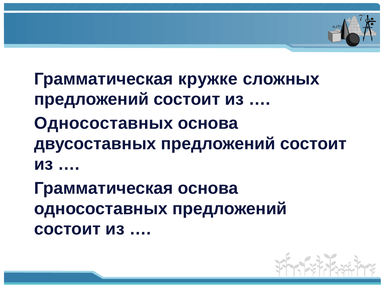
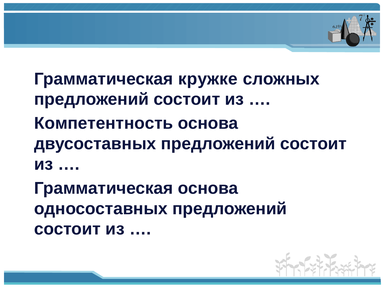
Односоставных: Односоставных -> Компетентность (104, 123)
